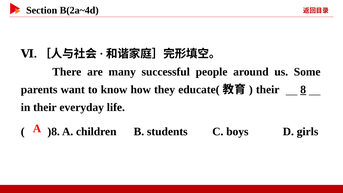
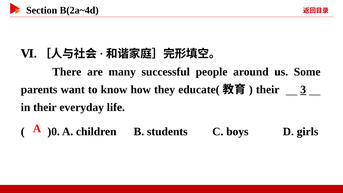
8: 8 -> 3 (303, 90)
)8: )8 -> )0 (54, 131)
